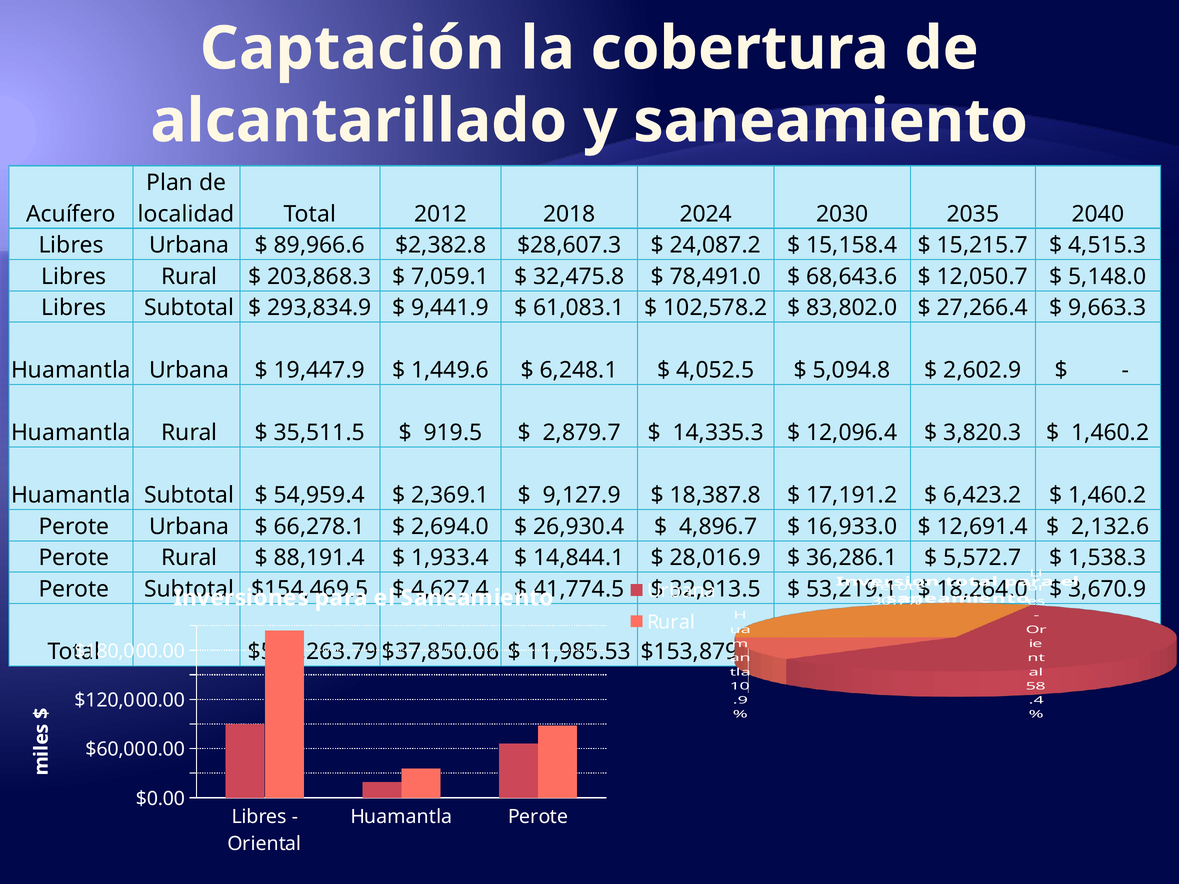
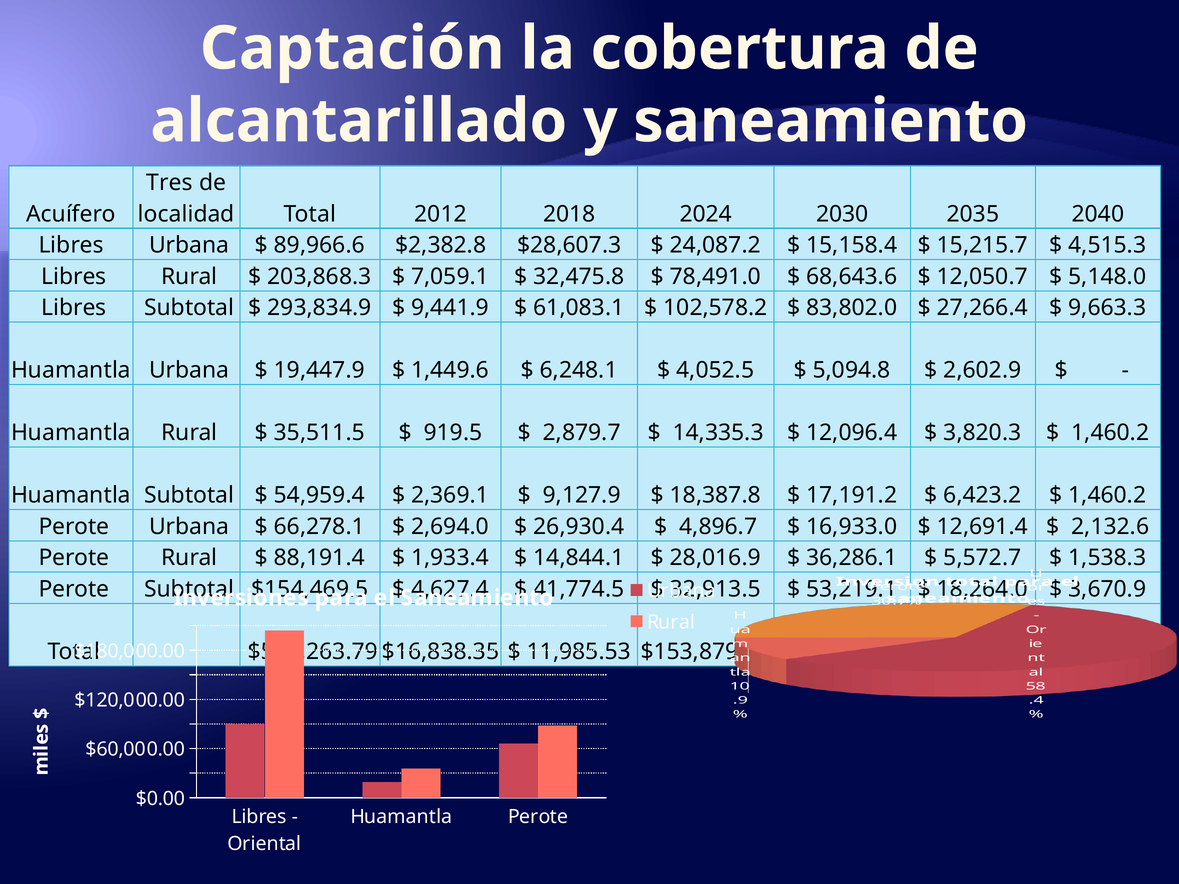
Plan: Plan -> Tres (170, 183)
$37,850.06: $37,850.06 -> $16,838.35 (441, 652)
